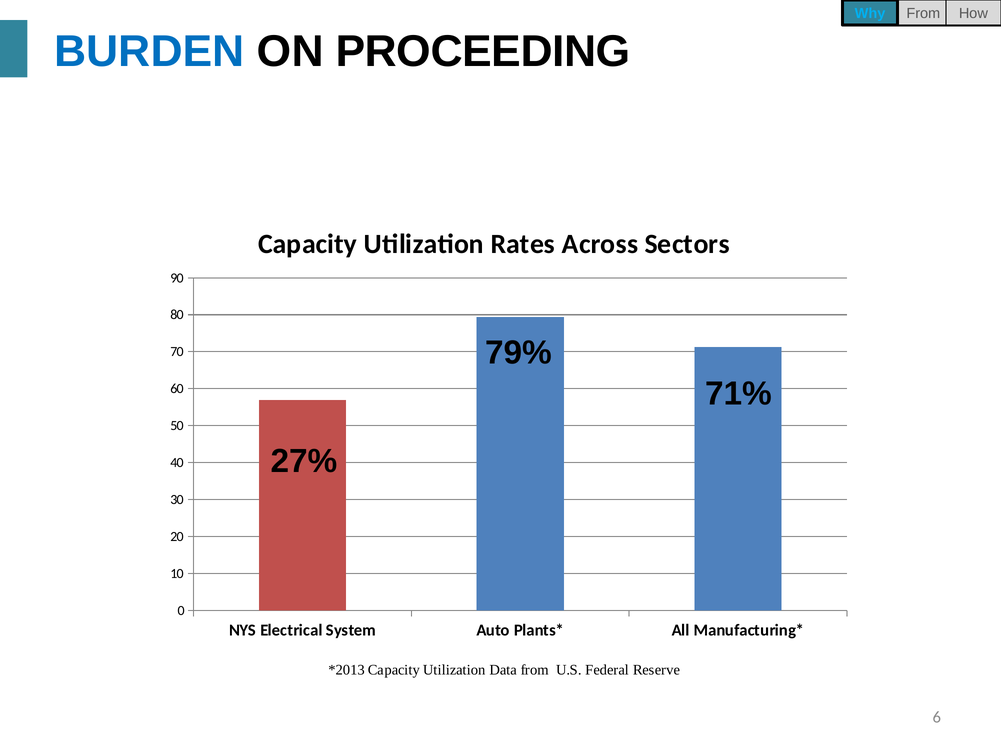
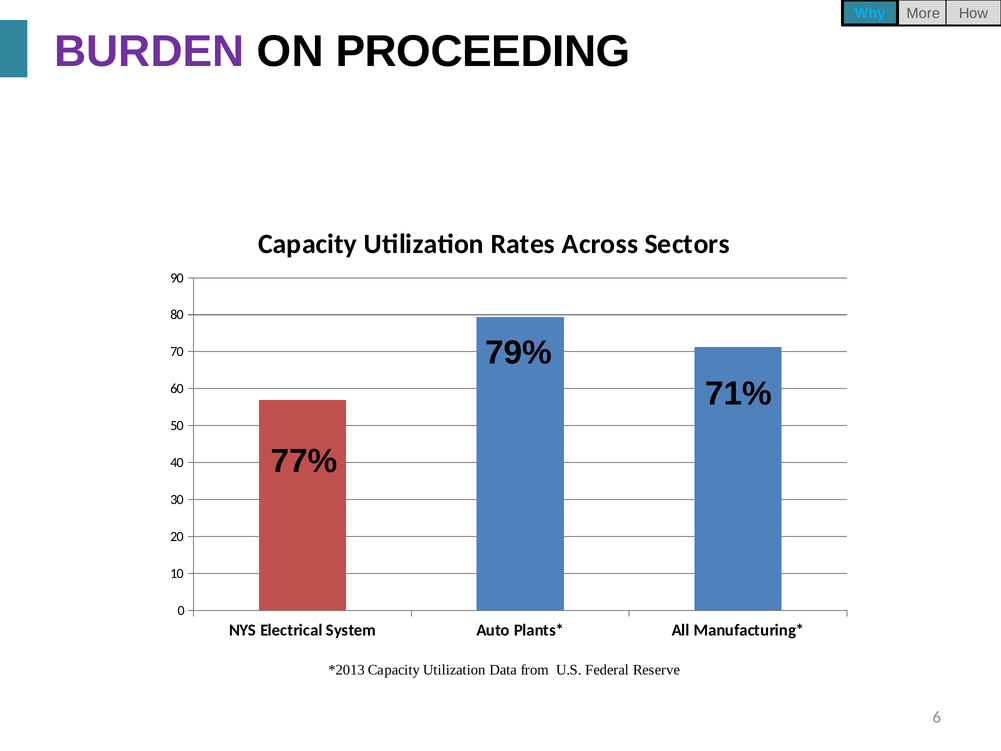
From: From -> More (923, 14)
BURDEN colour: blue -> purple (149, 51)
27%: 27% -> 77% (304, 461)
